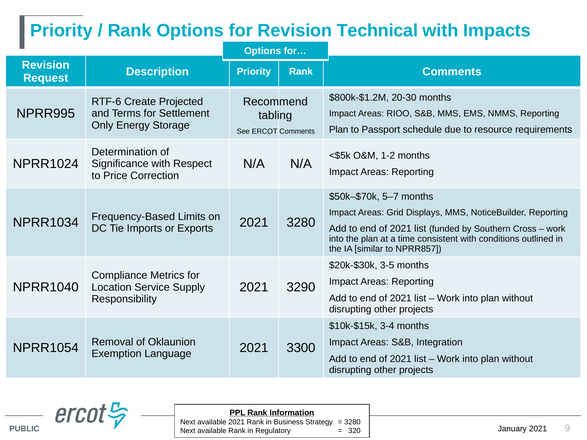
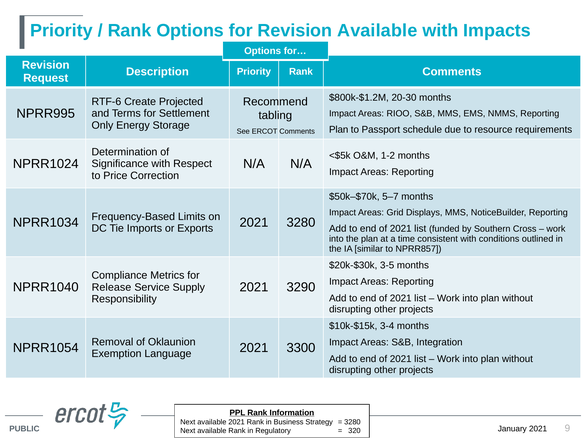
Revision Technical: Technical -> Available (377, 31)
Location: Location -> Release (111, 287)
